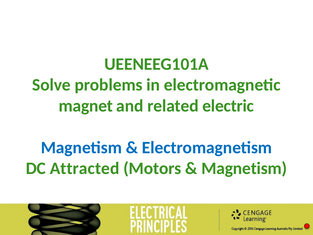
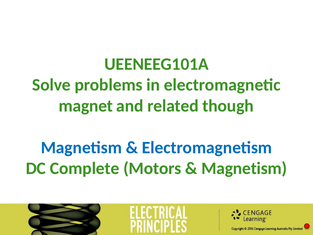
electric: electric -> though (228, 106)
Attracted: Attracted -> Complete (85, 168)
